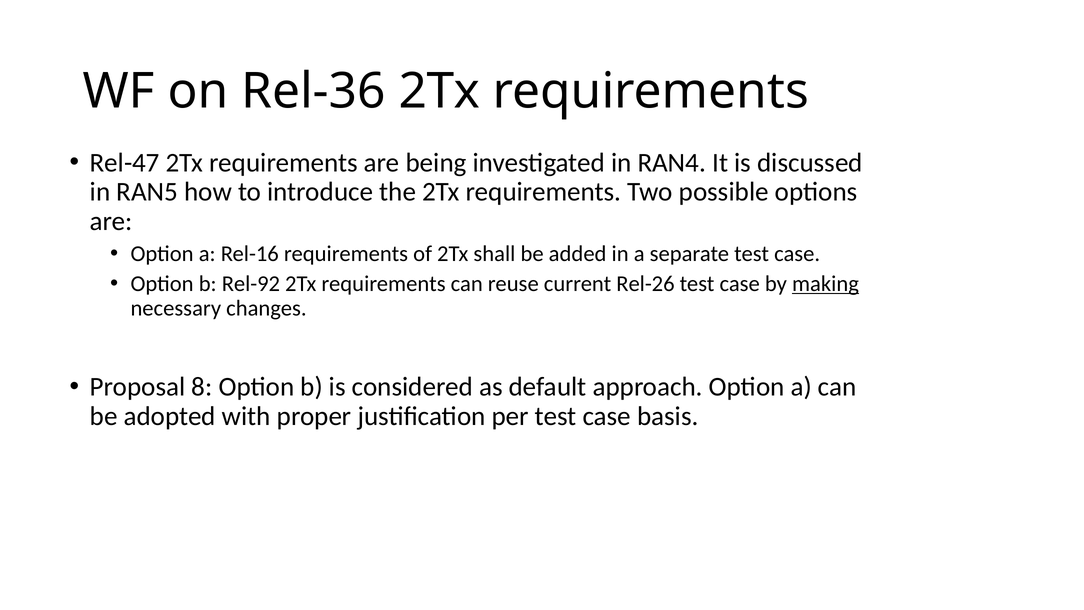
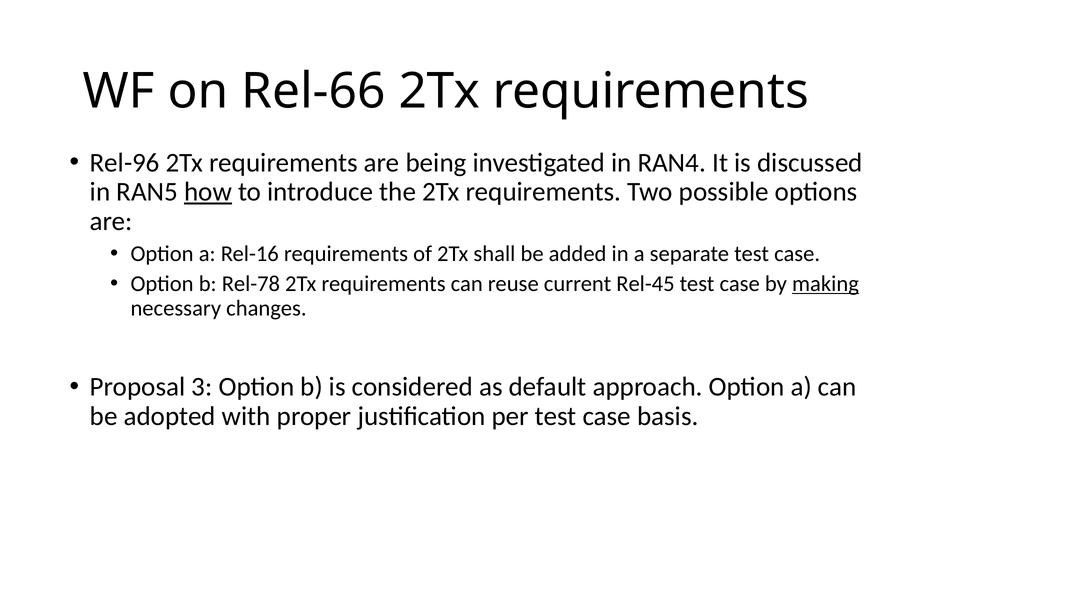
Rel-36: Rel-36 -> Rel-66 (313, 91)
Rel-47: Rel-47 -> Rel-96 (125, 163)
how underline: none -> present (208, 192)
Rel-92: Rel-92 -> Rel-78 (251, 284)
Rel-26: Rel-26 -> Rel-45 (645, 284)
8: 8 -> 3 (202, 387)
